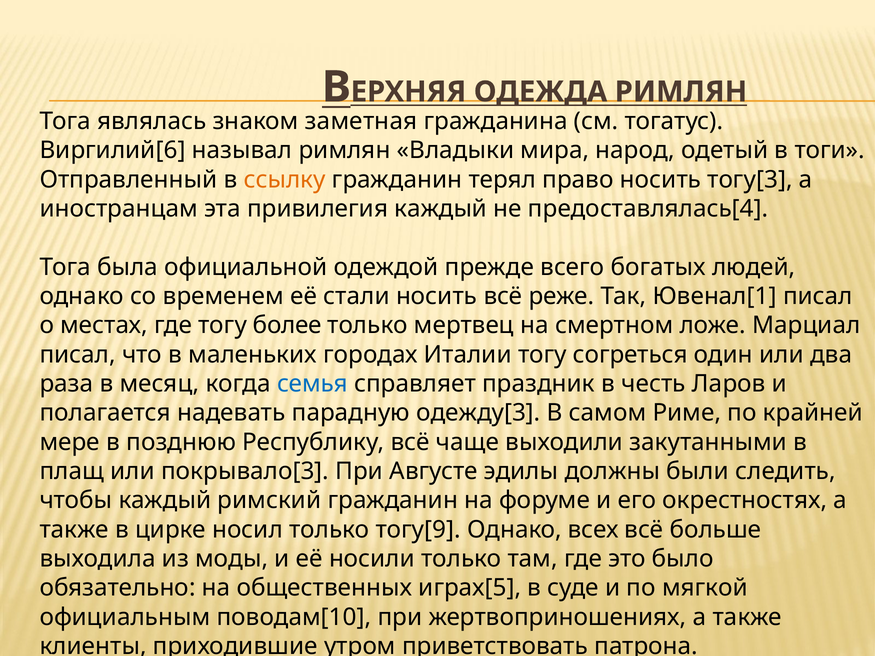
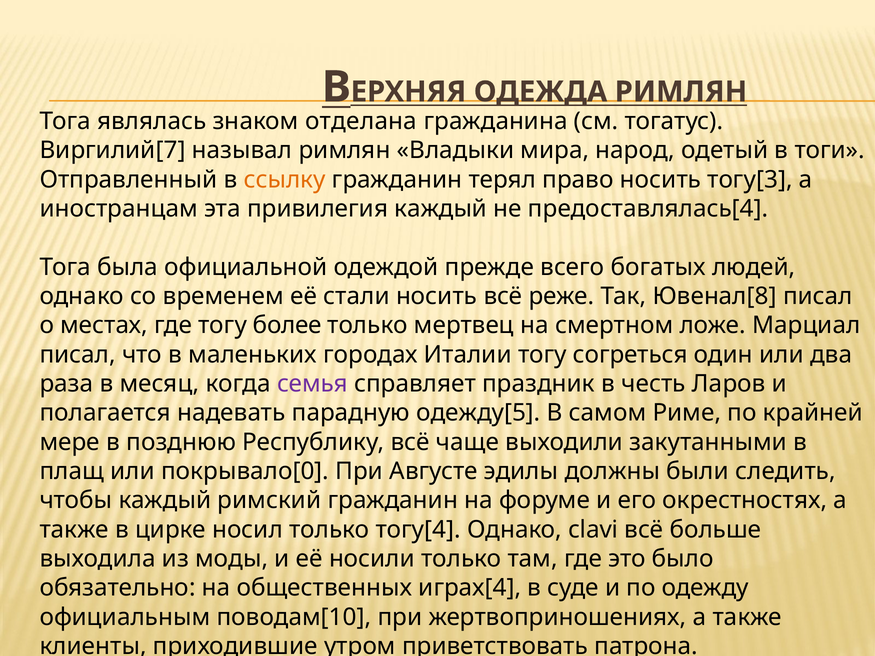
заметная: заметная -> отделана (361, 121)
Виргилий[6: Виргилий[6 -> Виргилий[7 (113, 151)
Ювенал[1: Ювенал[1 -> Ювенал[8 (715, 296)
семья colour: blue -> purple (313, 384)
одежду[3: одежду[3 -> одежду[5 (478, 413)
покрывало[3: покрывало[3 -> покрывало[0 (245, 471)
тогу[9: тогу[9 -> тогу[4 (418, 530)
всех: всех -> clavi (593, 530)
играх[5: играх[5 -> играх[4 (470, 588)
мягкой: мягкой -> одежду (705, 588)
